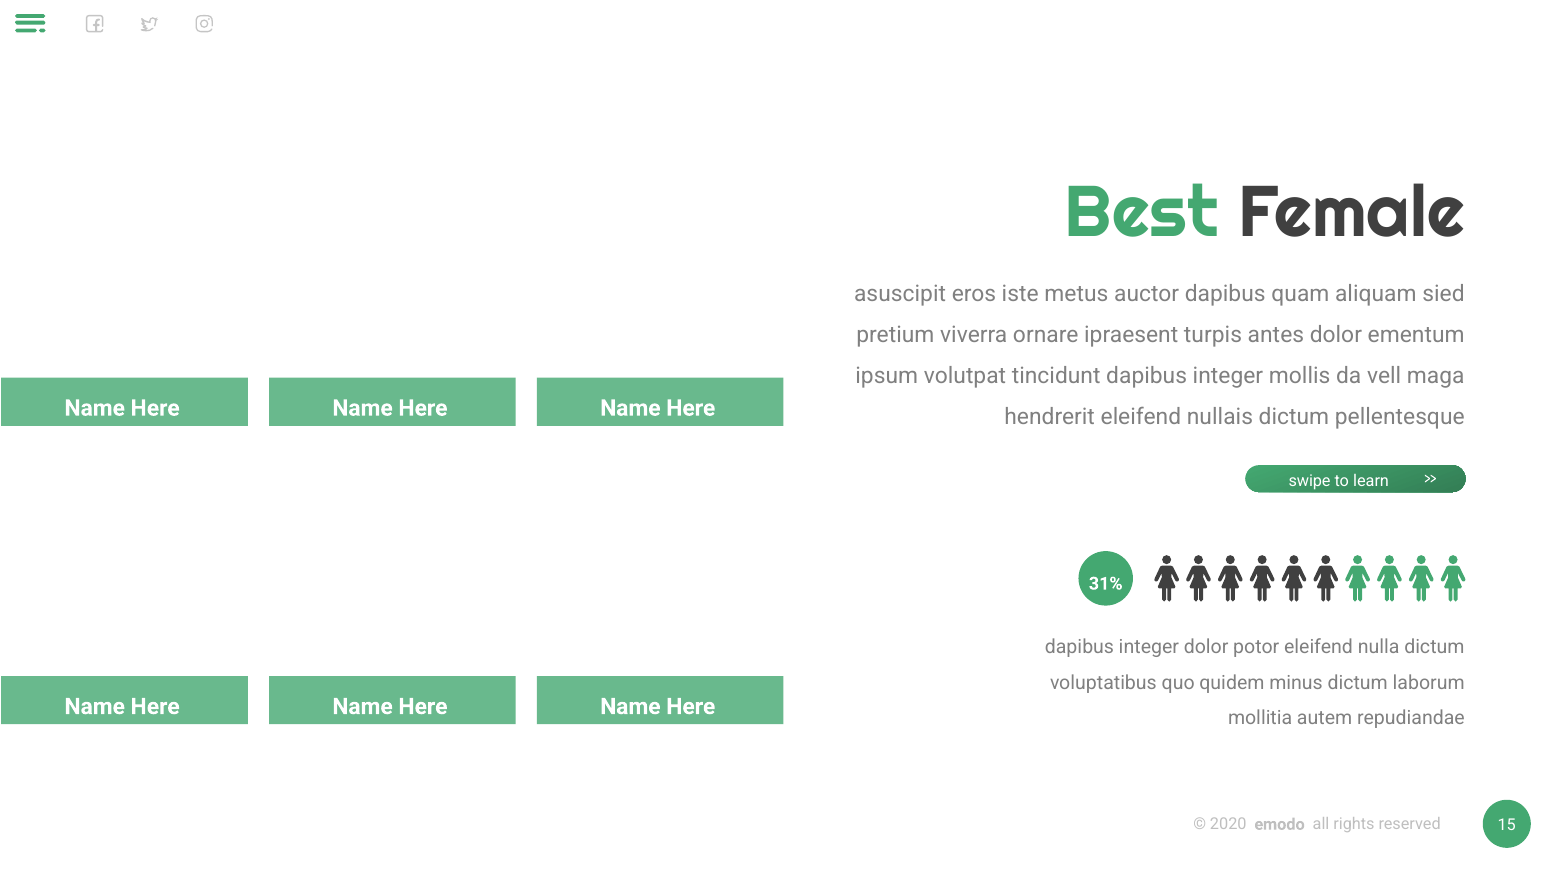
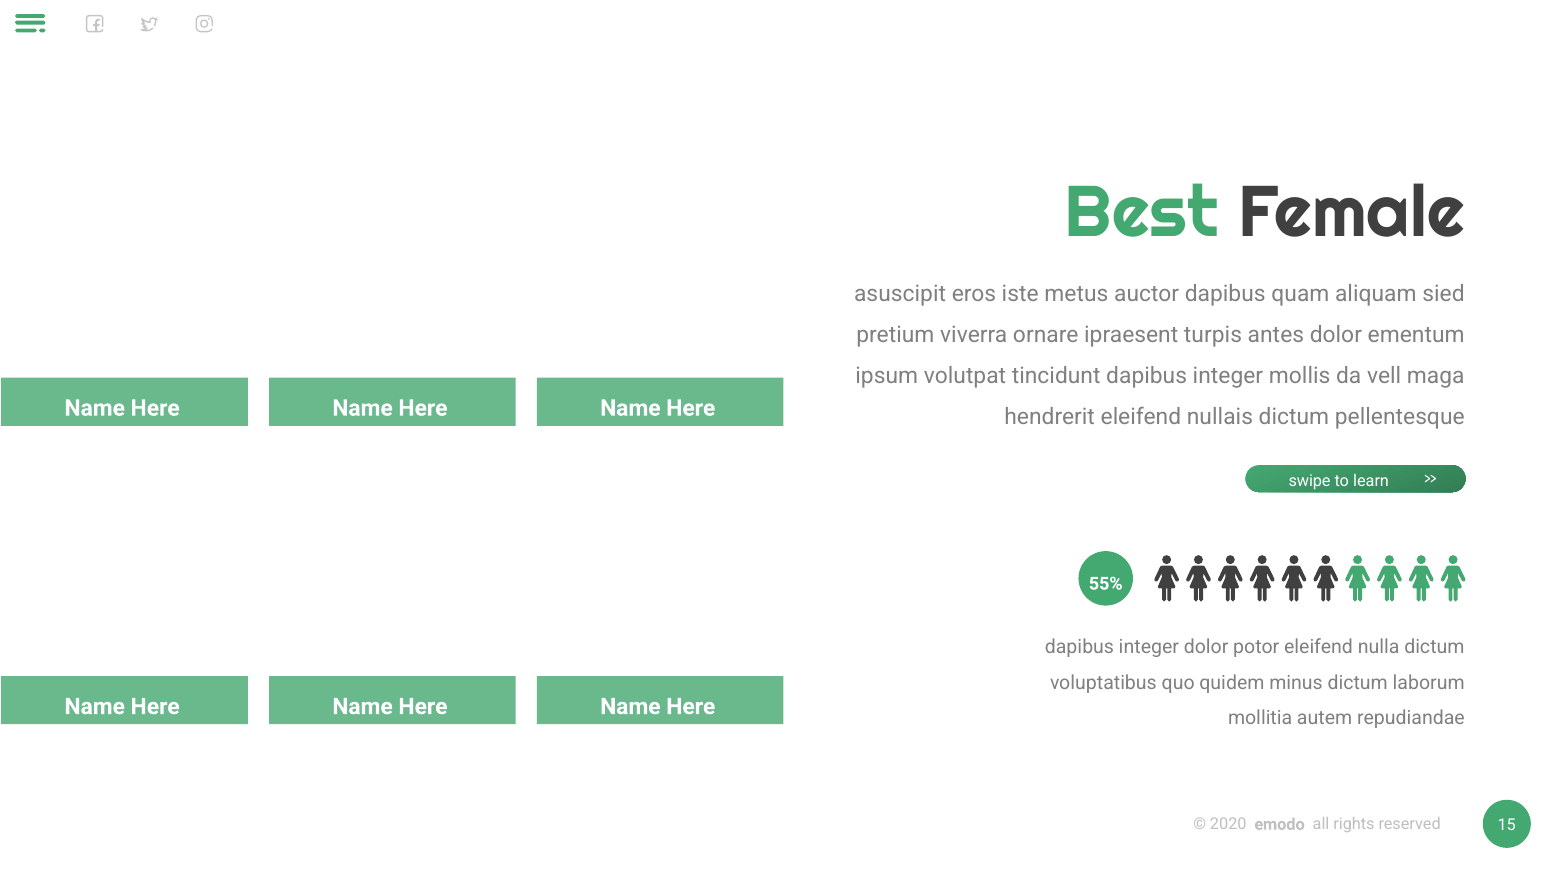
31%: 31% -> 55% (1106, 583)
